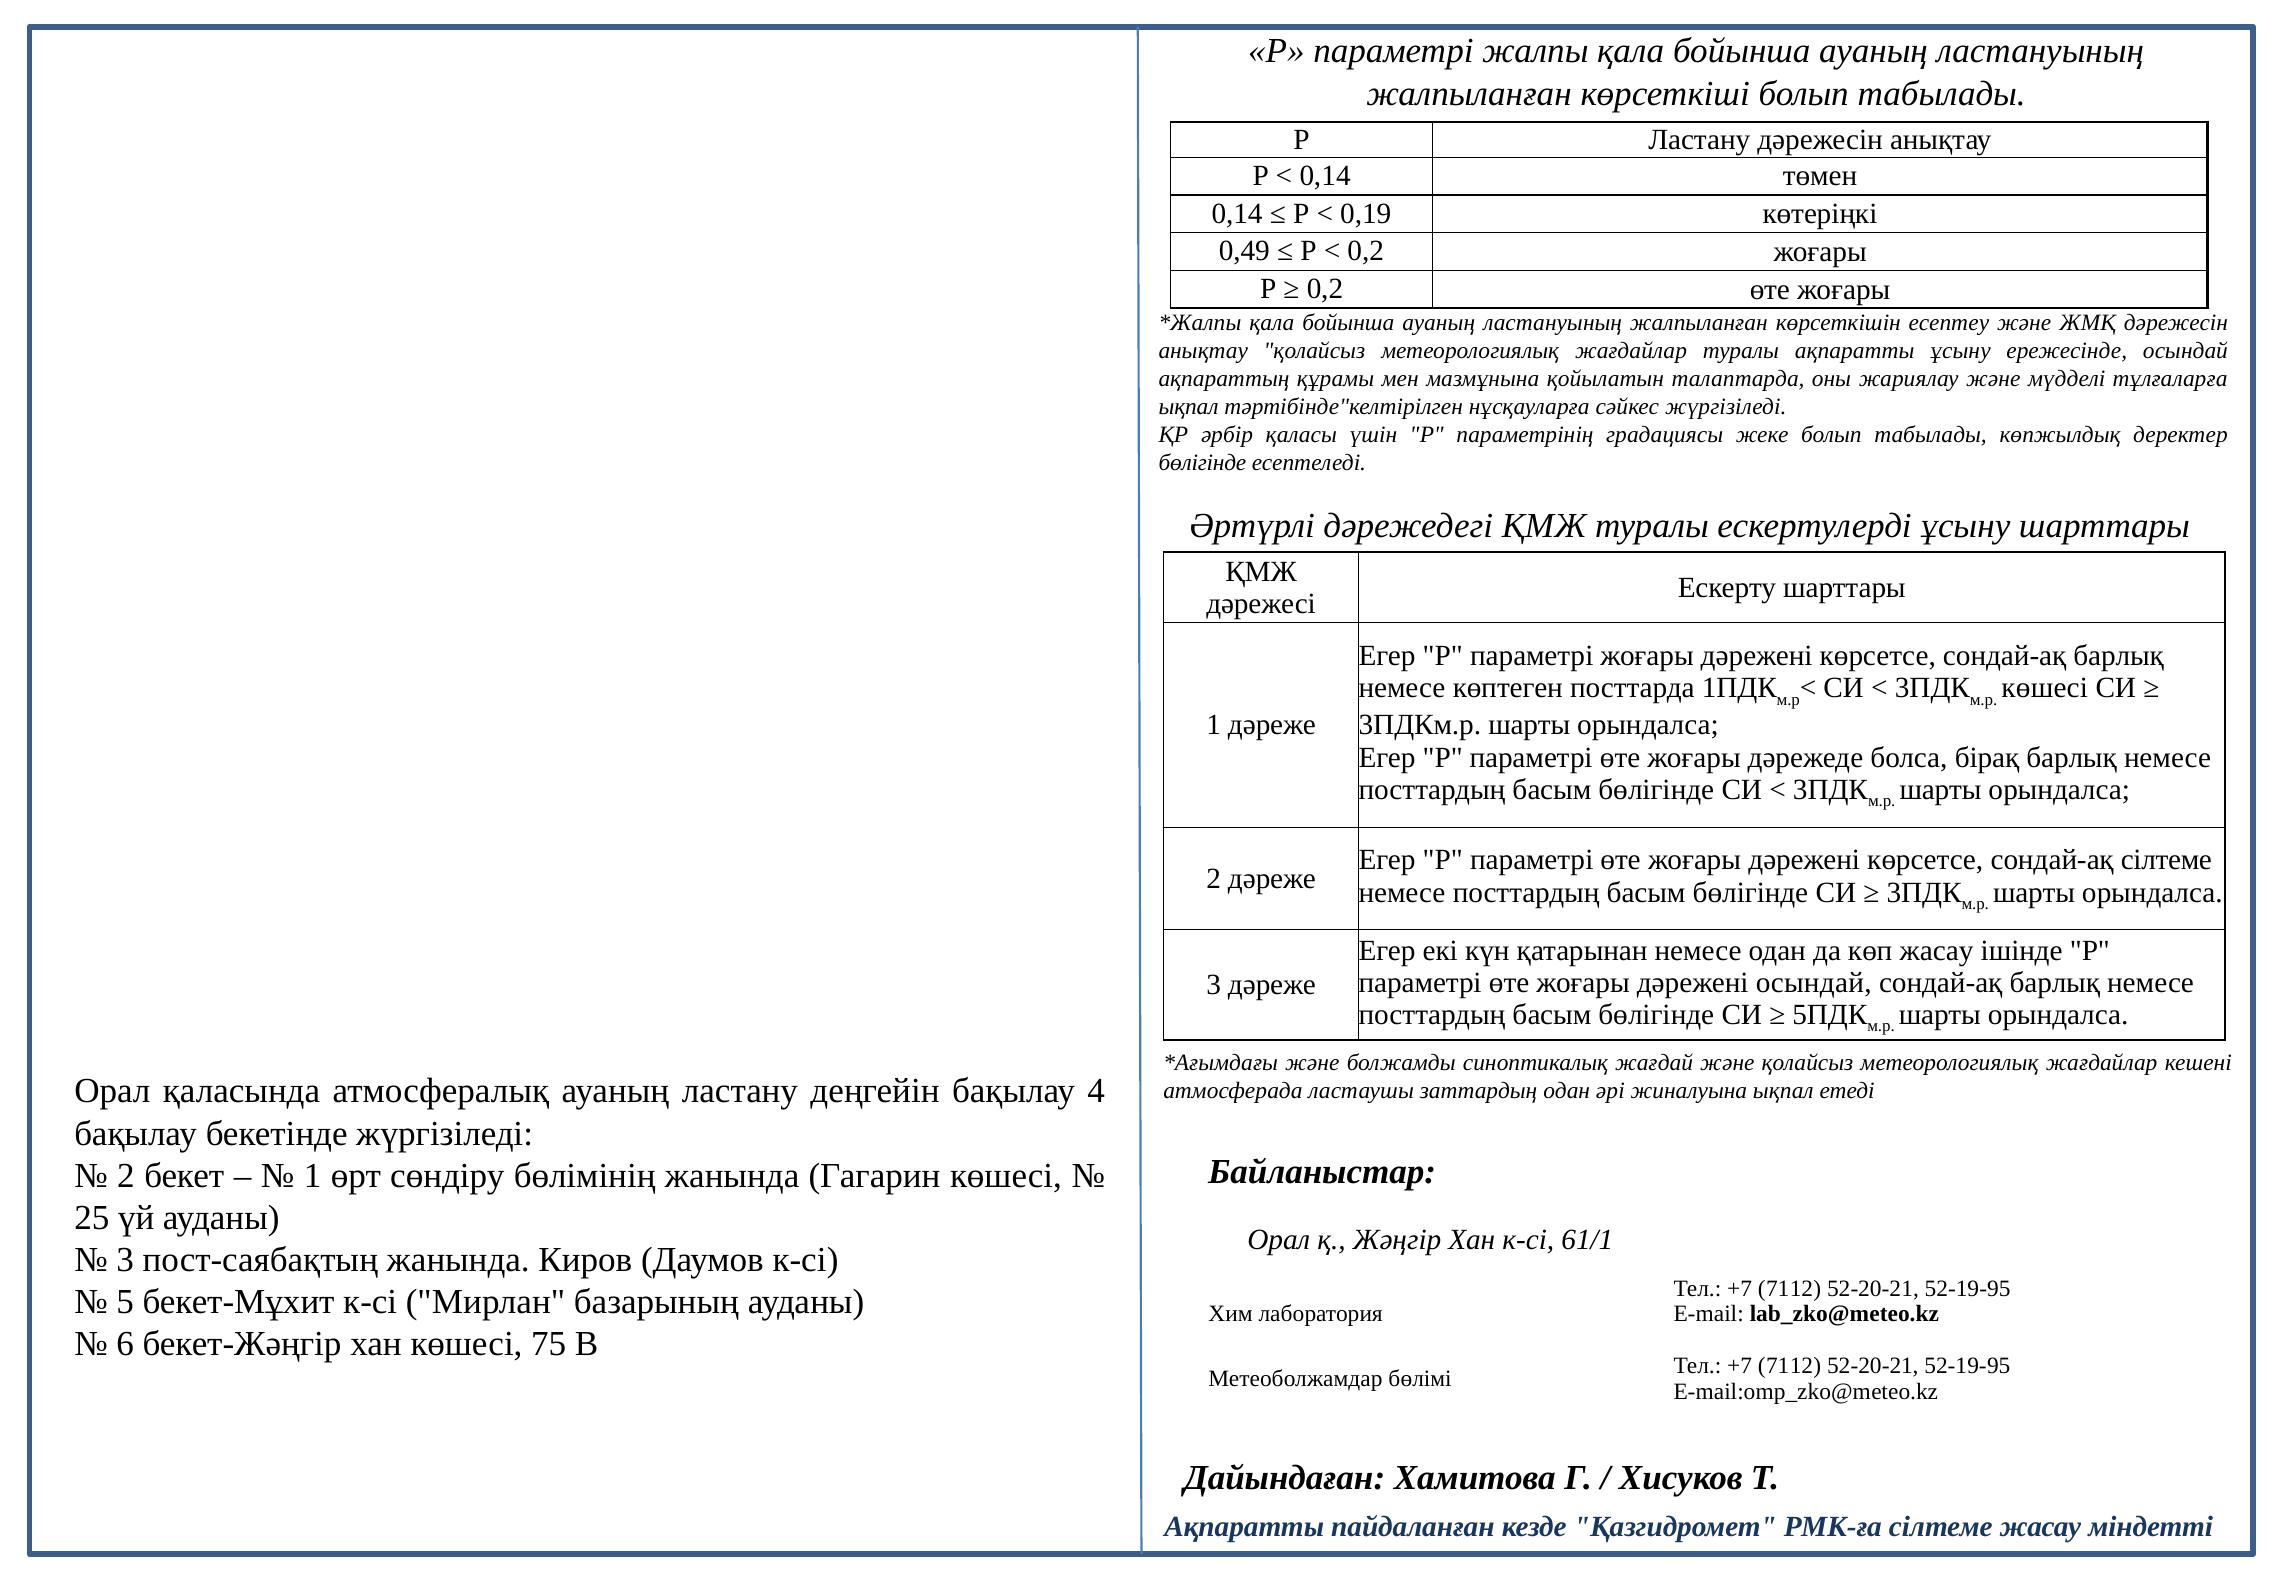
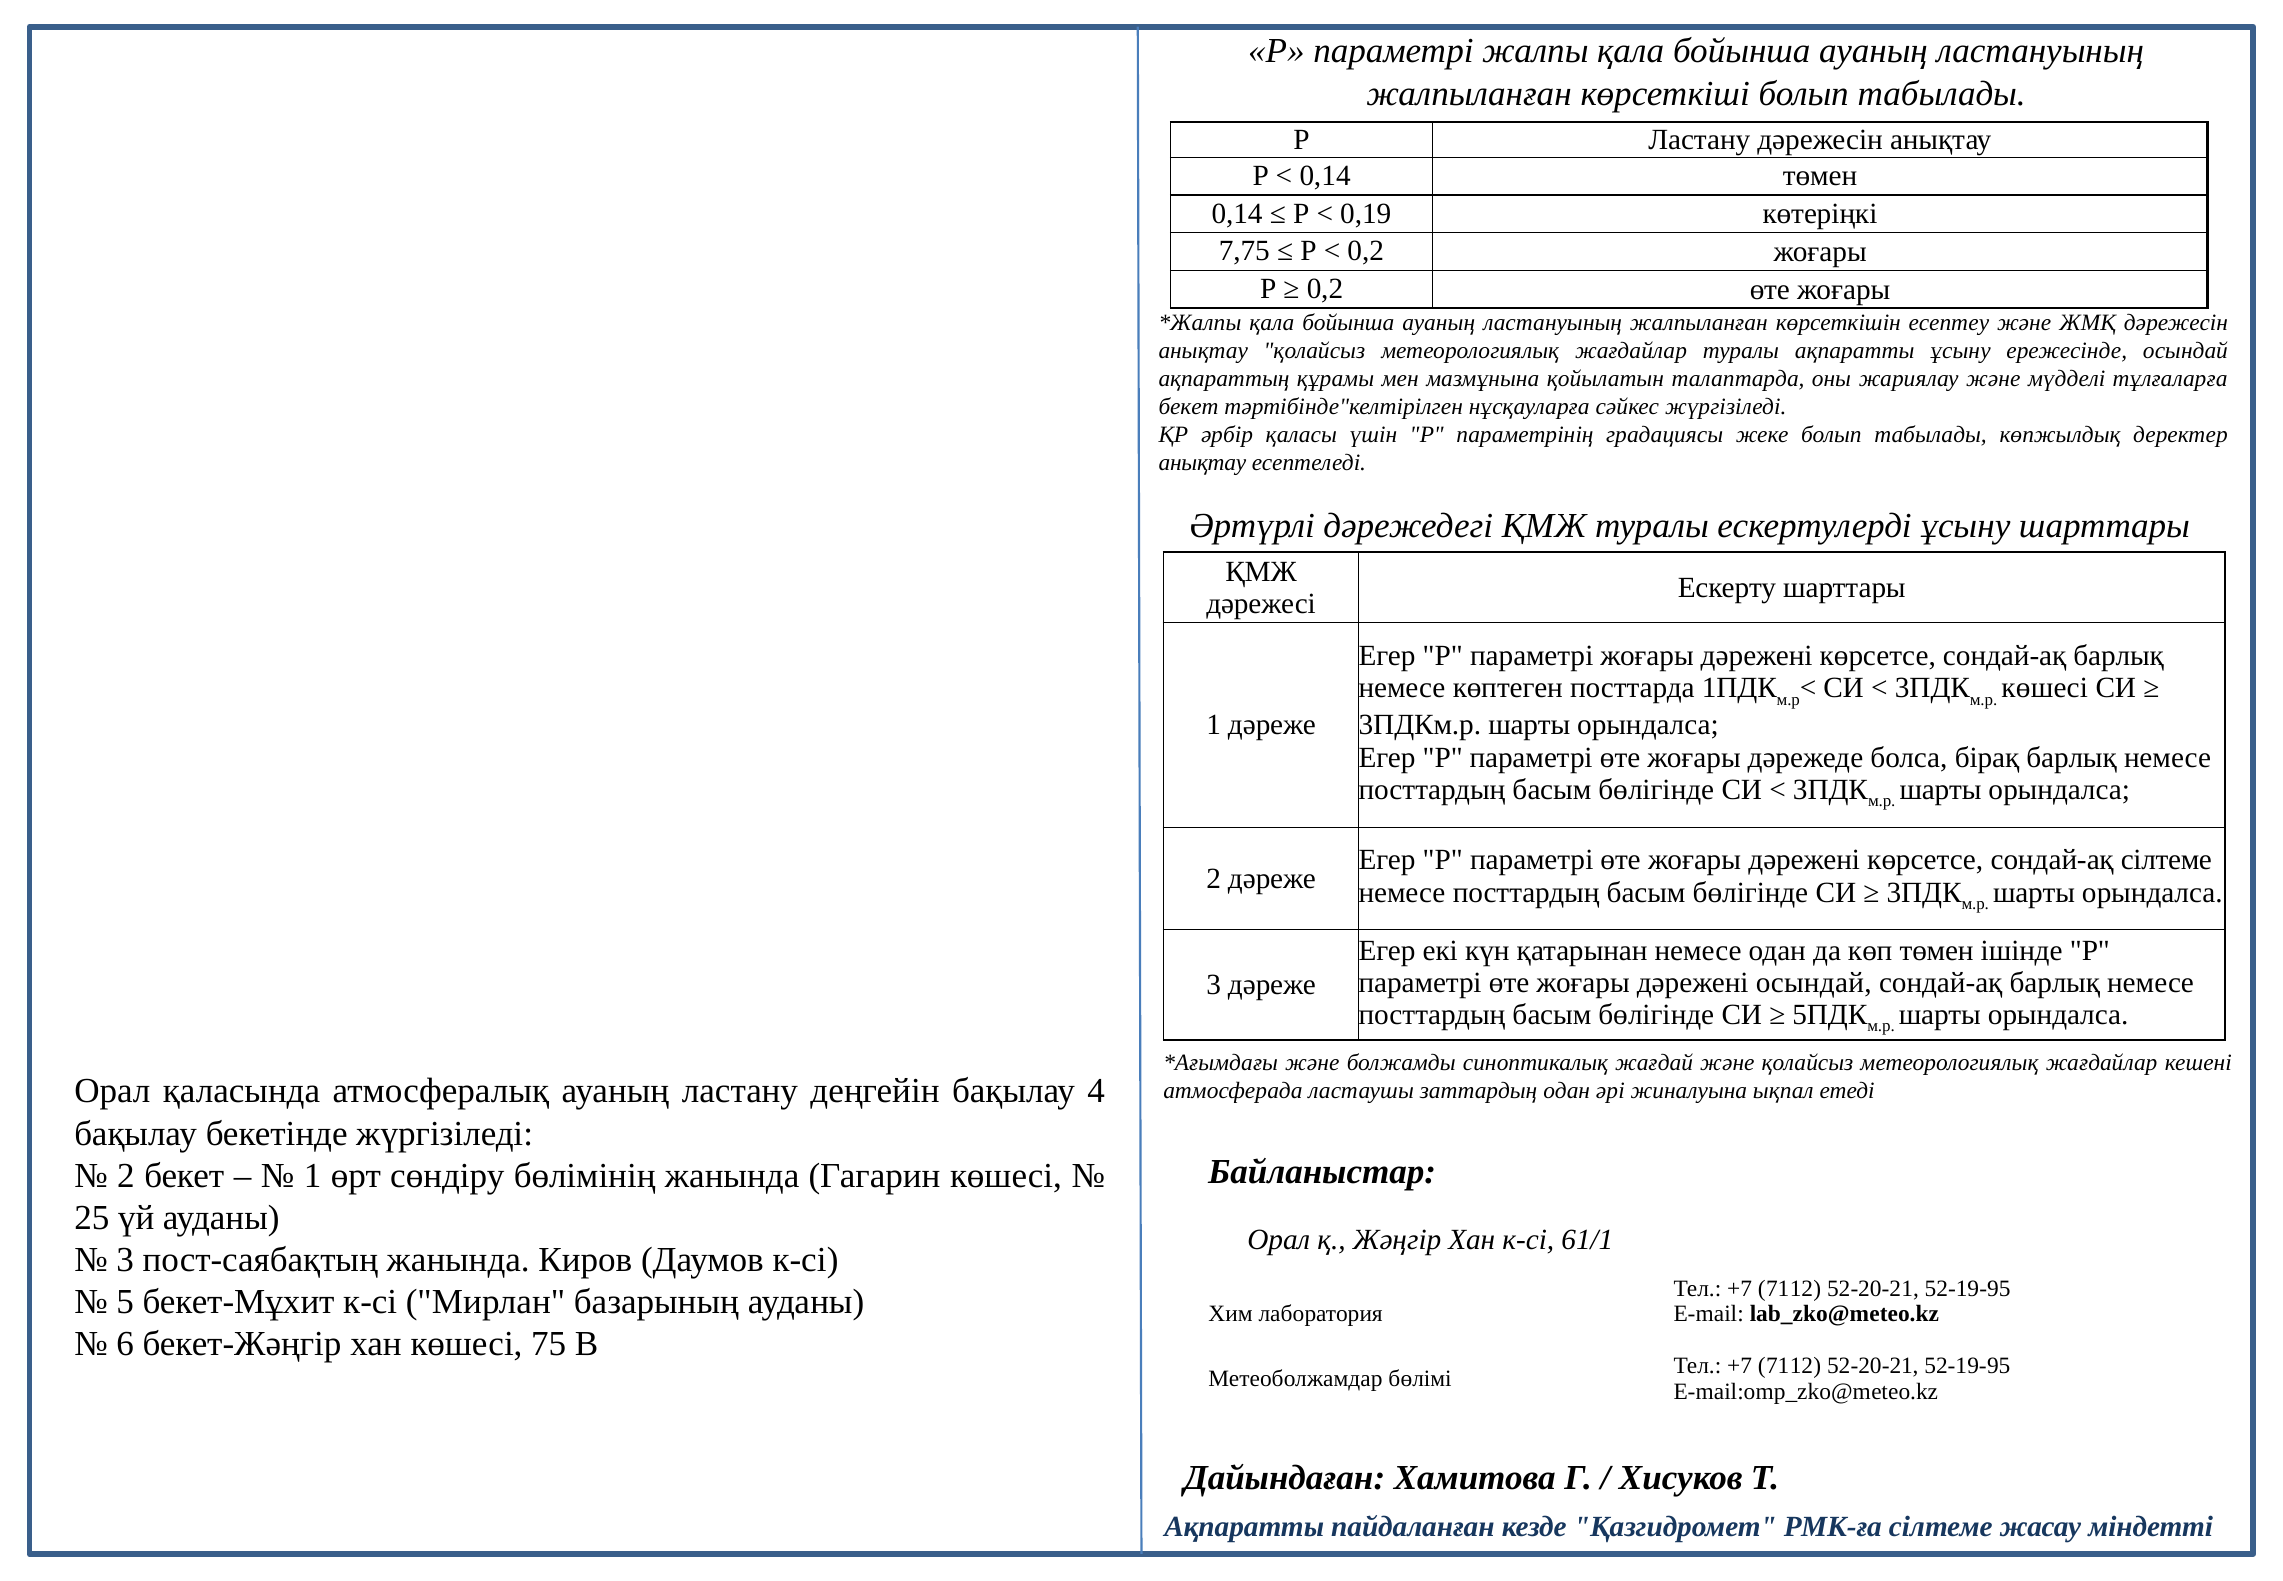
0,49: 0,49 -> 7,75 (1244, 251)
ықпал: ықпал -> бекет (1189, 406)
бөлігінде: бөлігінде -> анықтау (1202, 463)
көп жасау: жасау -> төмен (1937, 950)
